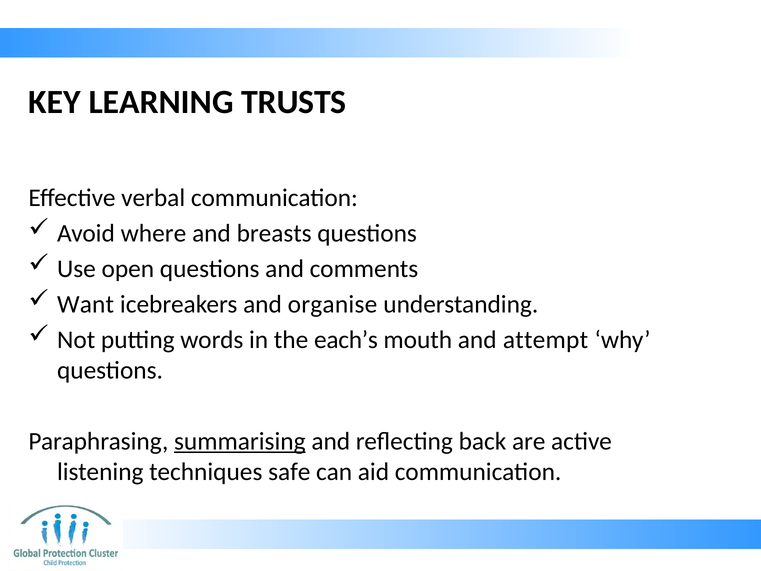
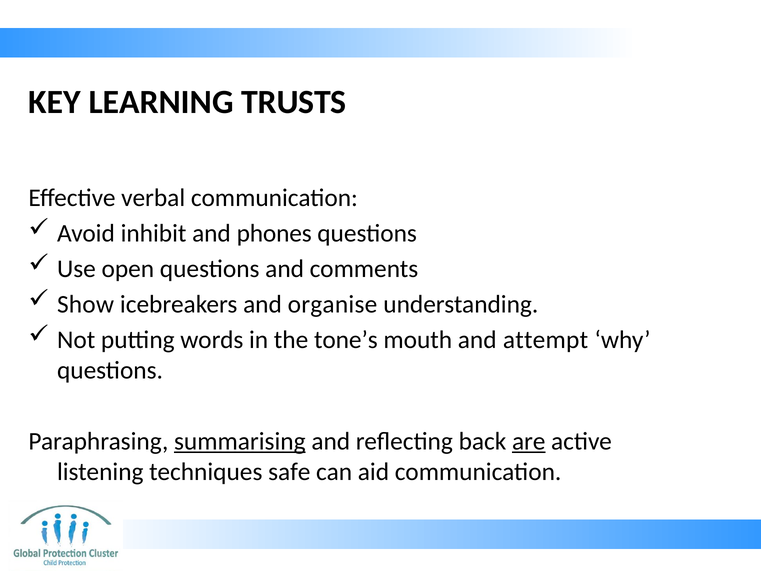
where: where -> inhibit (154, 233)
breasts: breasts -> phones (274, 233)
Want: Want -> Show (86, 304)
each’s: each’s -> tone’s (346, 340)
are underline: none -> present (529, 441)
